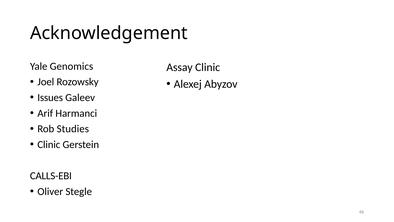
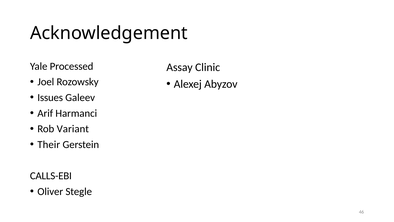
Genomics: Genomics -> Processed (72, 66)
Studies: Studies -> Variant (73, 129)
Clinic: Clinic -> Their (49, 144)
